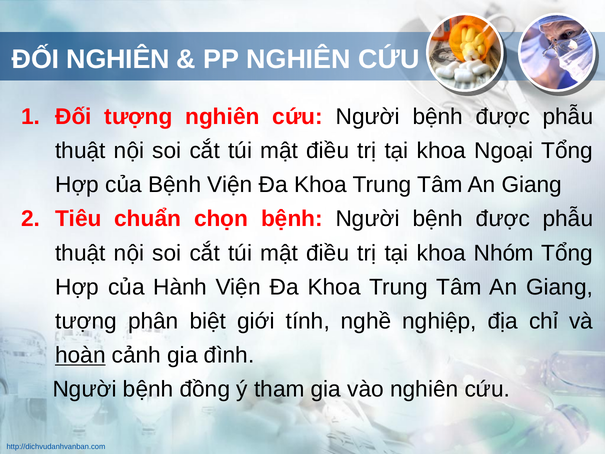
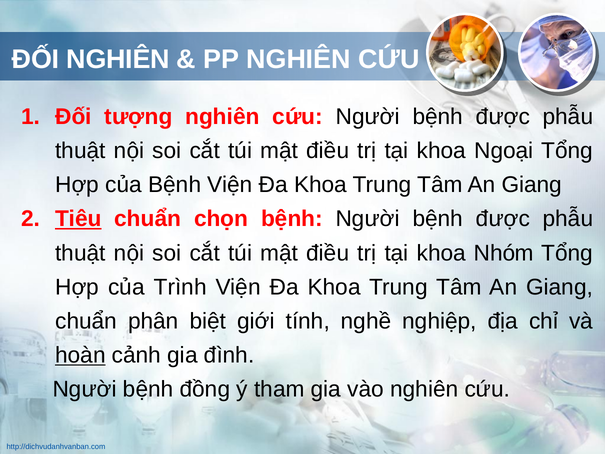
Tiêu underline: none -> present (78, 219)
Hành: Hành -> Trình (180, 287)
tượng: tượng -> chuẩn (86, 321)
